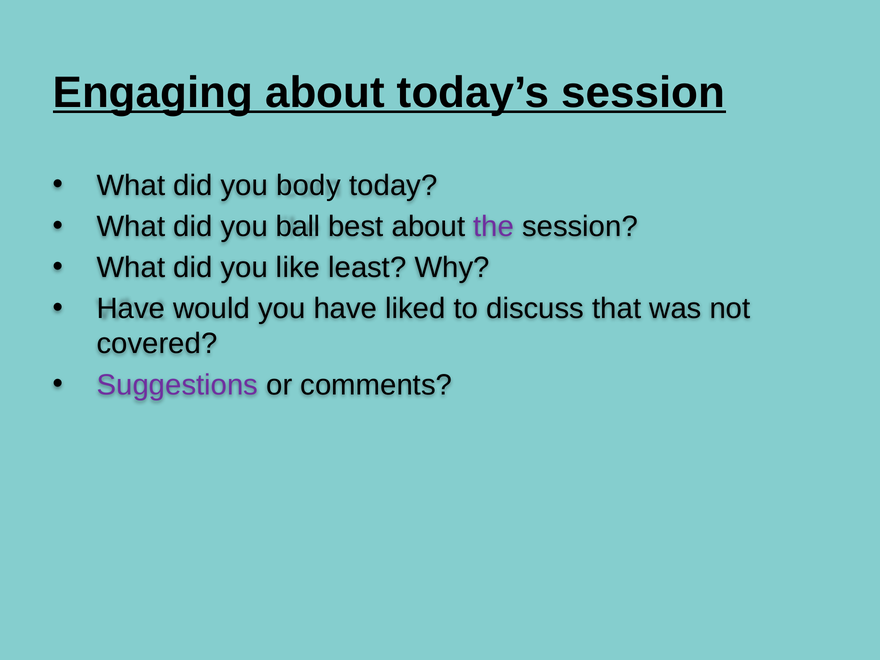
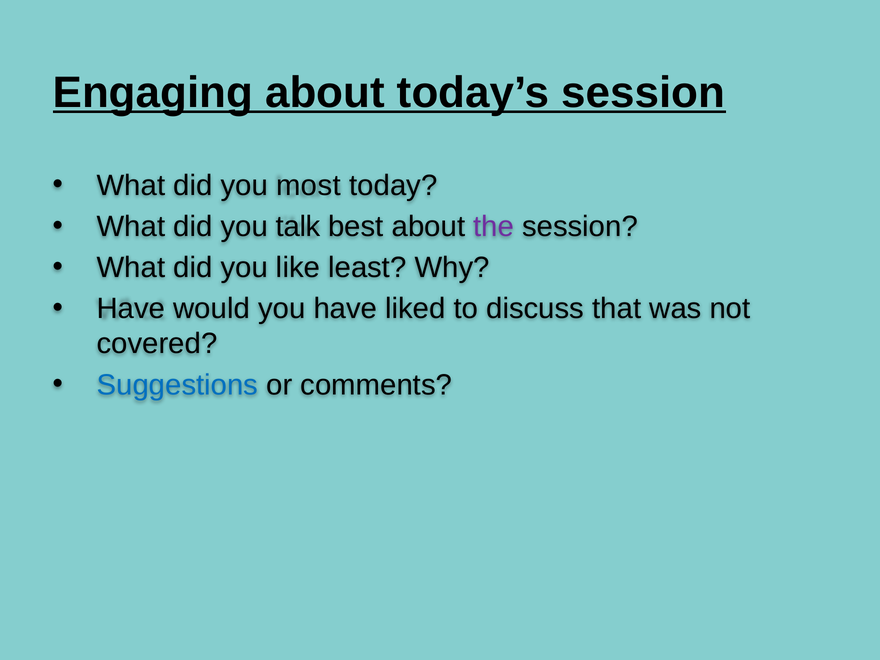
body: body -> most (308, 185)
ball: ball -> talk (298, 226)
Suggestions colour: purple -> blue (177, 385)
